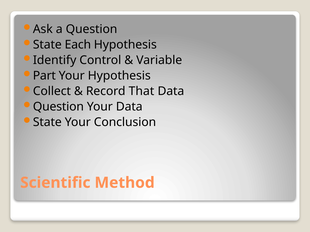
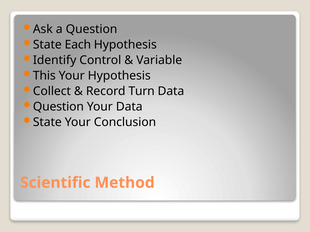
Part: Part -> This (44, 76)
That: That -> Turn (142, 91)
